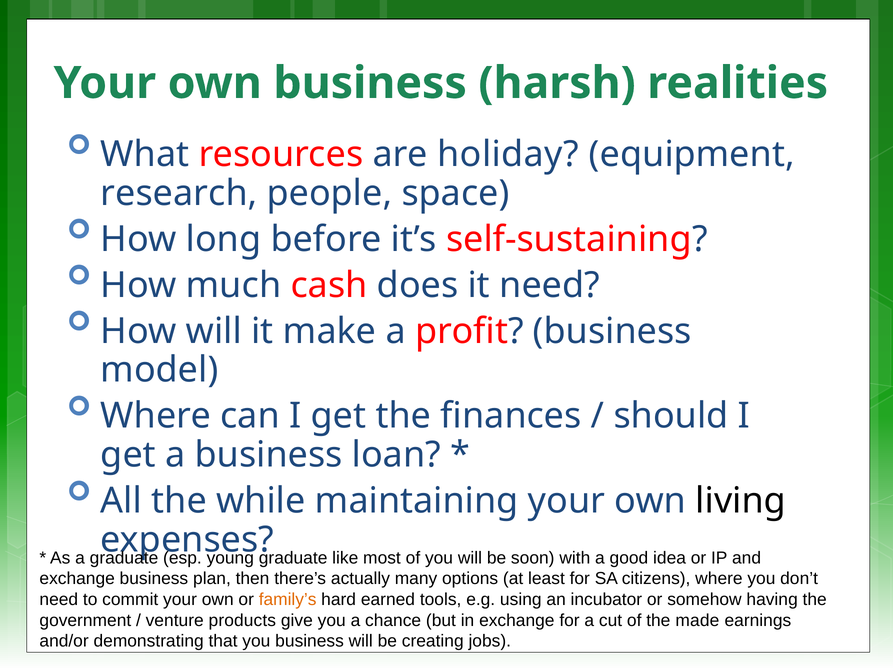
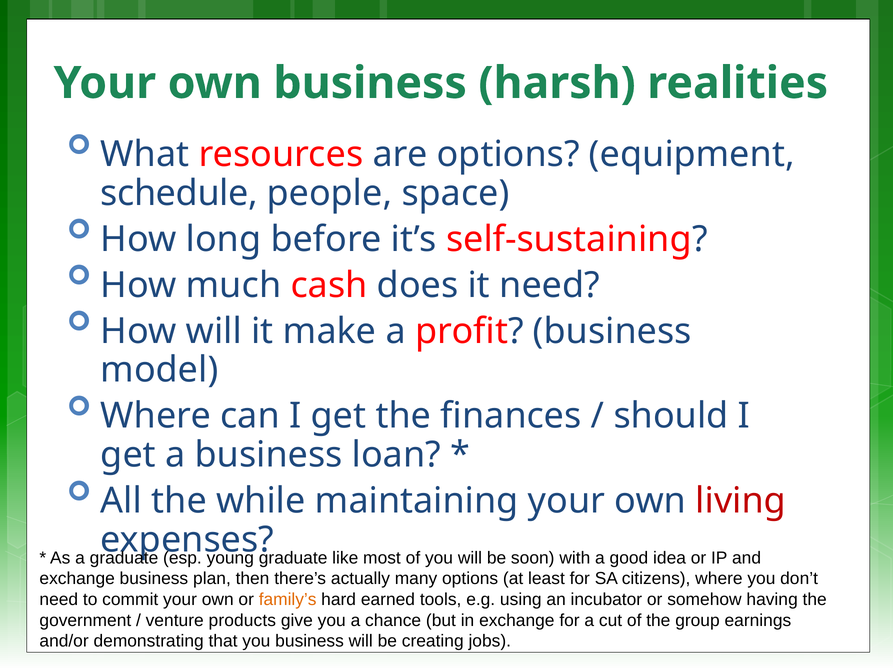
are holiday: holiday -> options (508, 154)
research: research -> schedule (179, 193)
living colour: black -> red (741, 501)
made: made -> group (697, 620)
